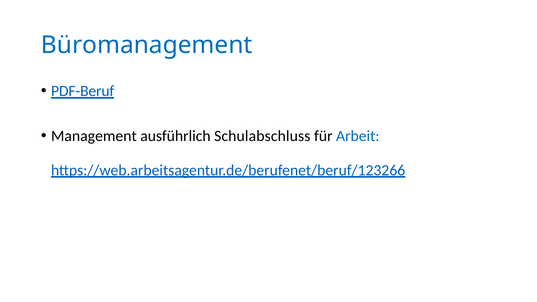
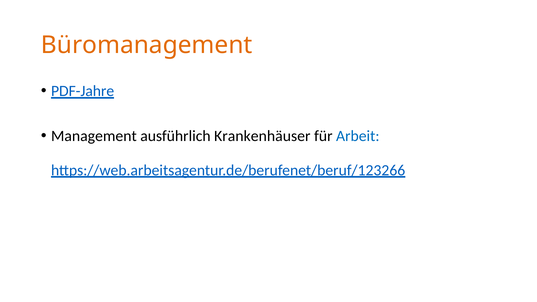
Büromanagement colour: blue -> orange (147, 45)
PDF-Beruf: PDF-Beruf -> PDF-Jahre (83, 91)
Schulabschluss: Schulabschluss -> Krankenhäuser (262, 136)
